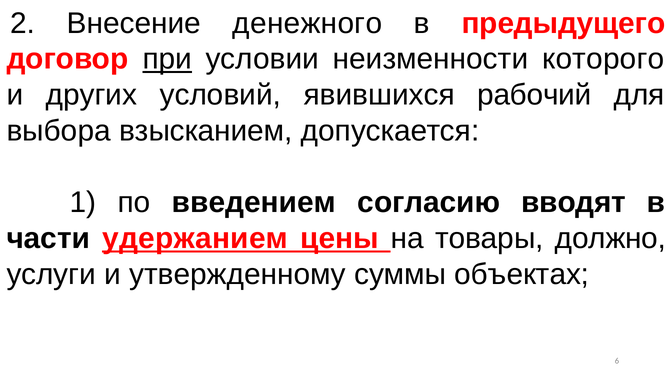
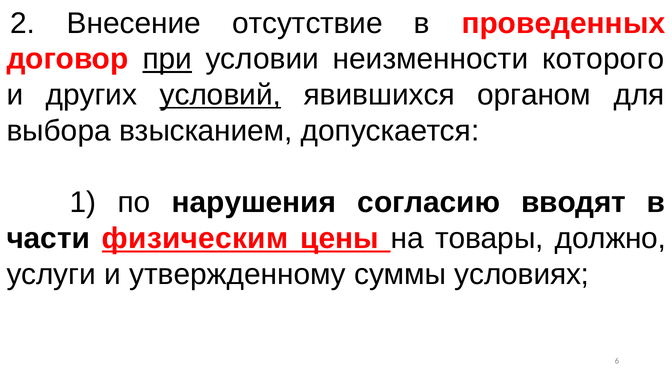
денежного: денежного -> отсутствие (308, 23)
предыдущего: предыдущего -> проведенных (563, 23)
условий underline: none -> present (220, 95)
рабочий: рабочий -> органом (534, 95)
введением: введением -> нарушения (254, 203)
удержанием: удержанием -> физическим (195, 238)
объектах: объектах -> условиях (522, 274)
